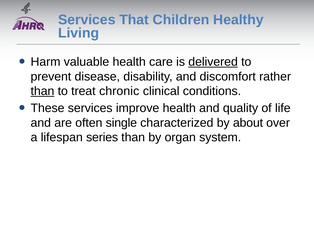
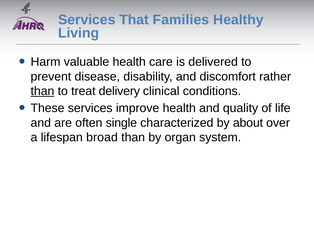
Children: Children -> Families (181, 20)
delivered underline: present -> none (213, 62)
chronic: chronic -> delivery (119, 91)
series: series -> broad (102, 138)
